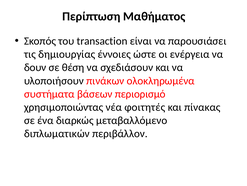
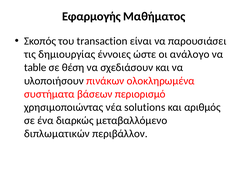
Περίπτωση: Περίπτωση -> Εφαρμογής (91, 16)
ενέργεια: ενέργεια -> ανάλογο (190, 54)
δουν: δουν -> table (35, 67)
φοιτητές: φοιτητές -> solutions (145, 107)
πίνακας: πίνακας -> αριθμός (202, 107)
